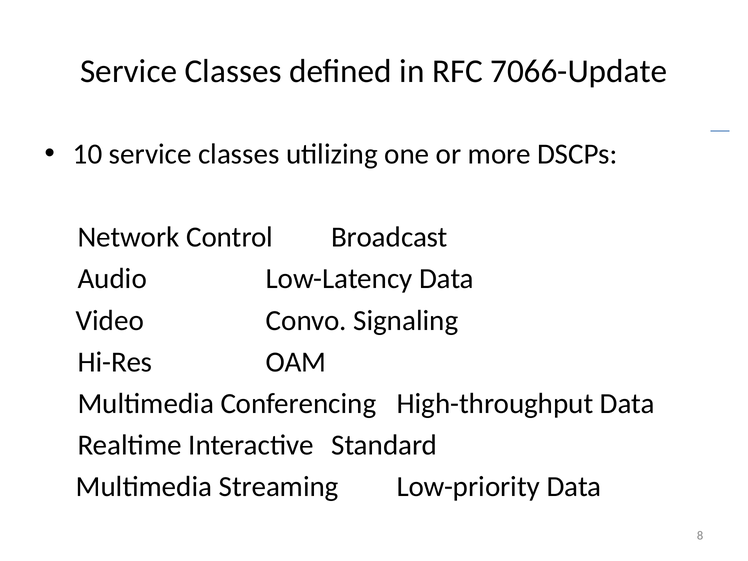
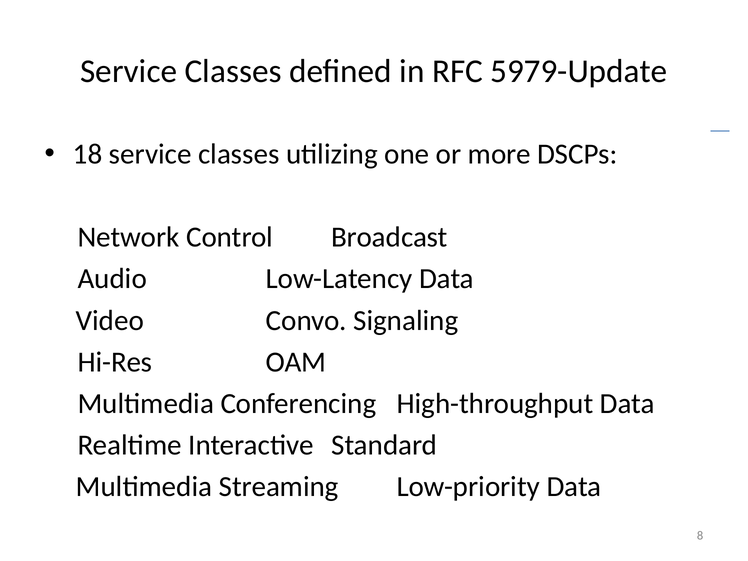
7066-Update: 7066-Update -> 5979-Update (579, 72)
10: 10 -> 18 (88, 154)
